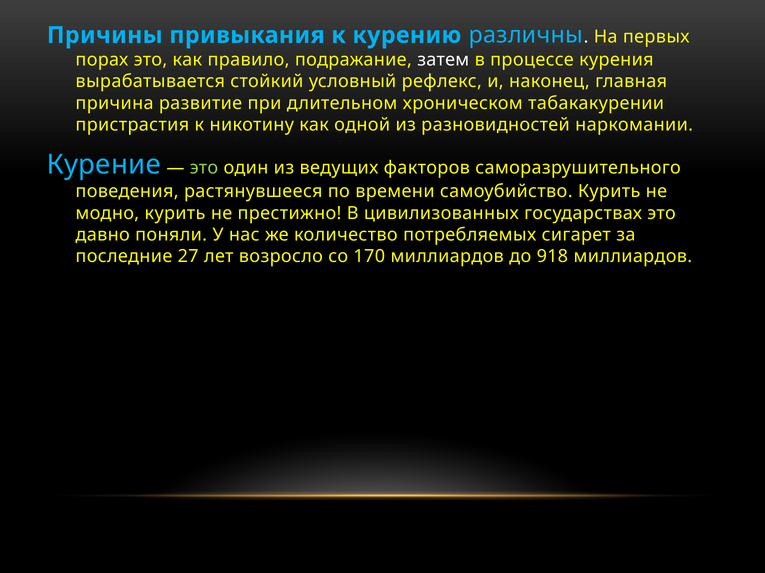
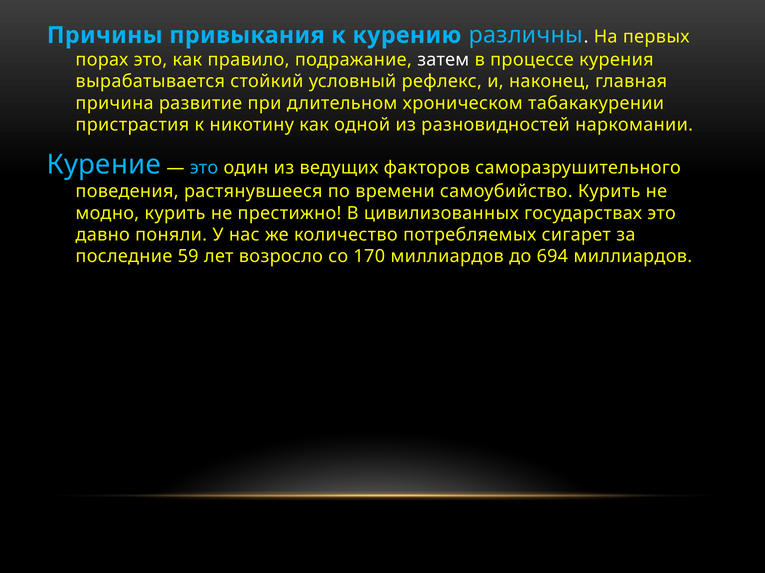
это colour: light green -> light blue (204, 168)
27: 27 -> 59 (188, 257)
918: 918 -> 694 (552, 257)
